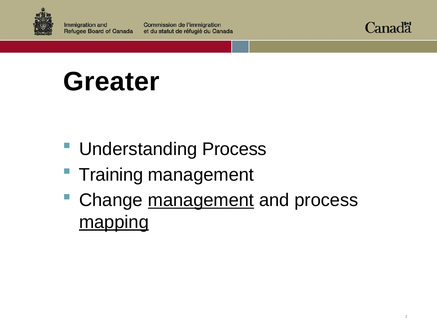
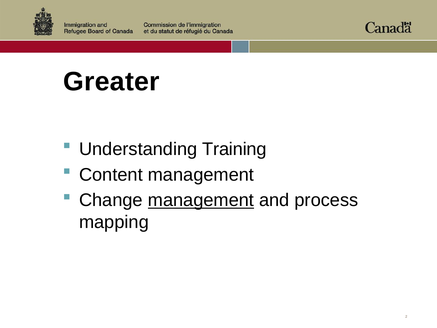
Understanding Process: Process -> Training (234, 149)
Training: Training -> Content (111, 175)
mapping underline: present -> none (114, 222)
